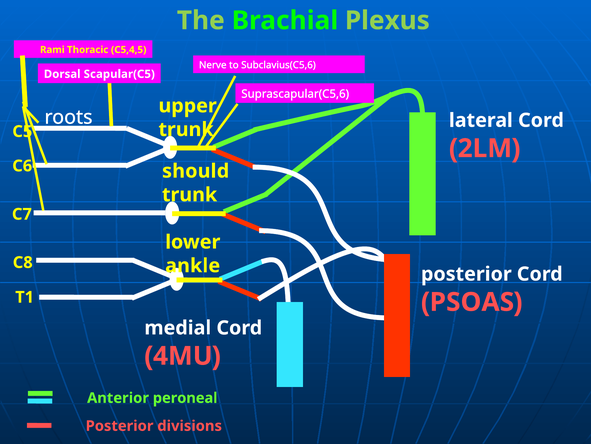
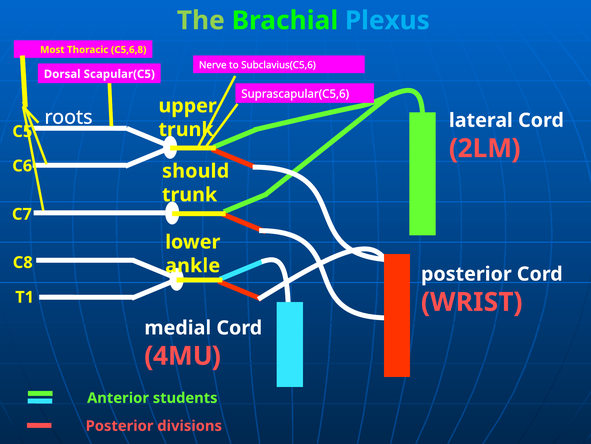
Plexus colour: light green -> light blue (387, 21)
Rami: Rami -> Most (52, 50)
C5,4,5: C5,4,5 -> C5,6,8 (129, 50)
PSOAS: PSOAS -> WRIST (472, 302)
peroneal: peroneal -> students (185, 397)
